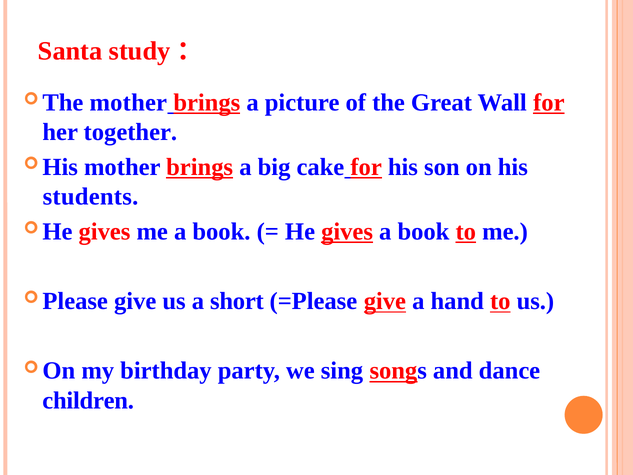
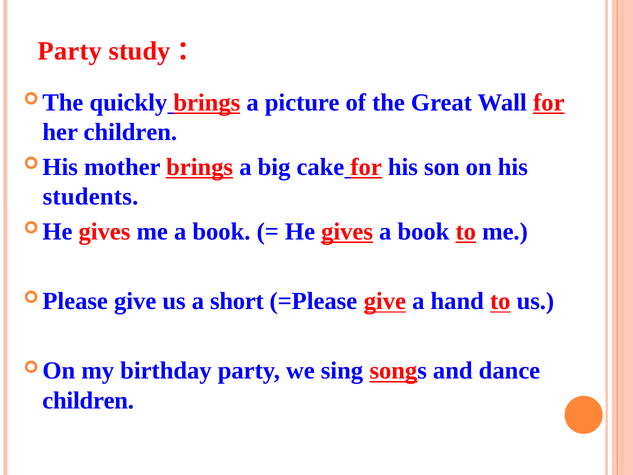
Santa: Santa -> Party (70, 51)
mother: mother -> quickly (128, 102)
her together: together -> children (130, 132)
